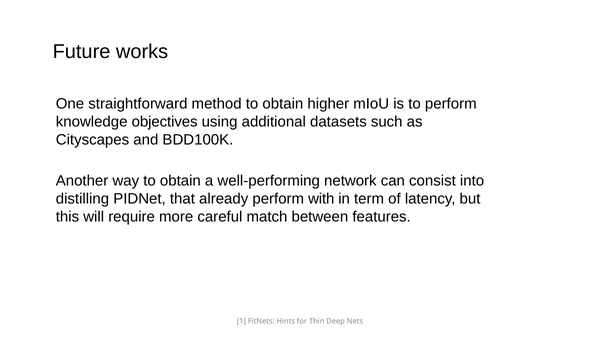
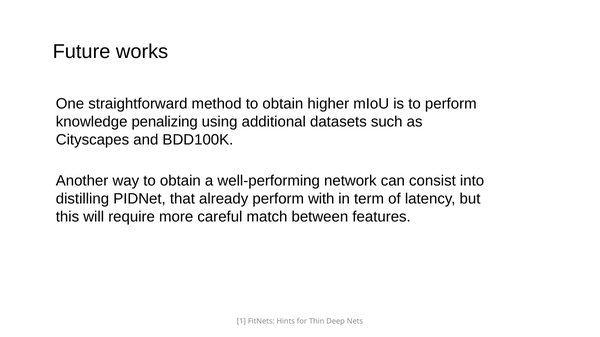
objectives: objectives -> penalizing (165, 122)
